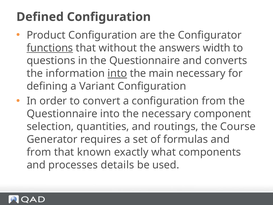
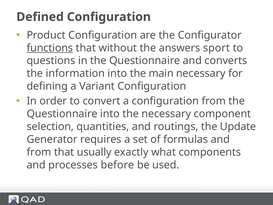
width: width -> sport (216, 48)
into underline: present -> none (117, 73)
Course: Course -> Update (238, 126)
known: known -> usually (94, 152)
details: details -> before (117, 165)
